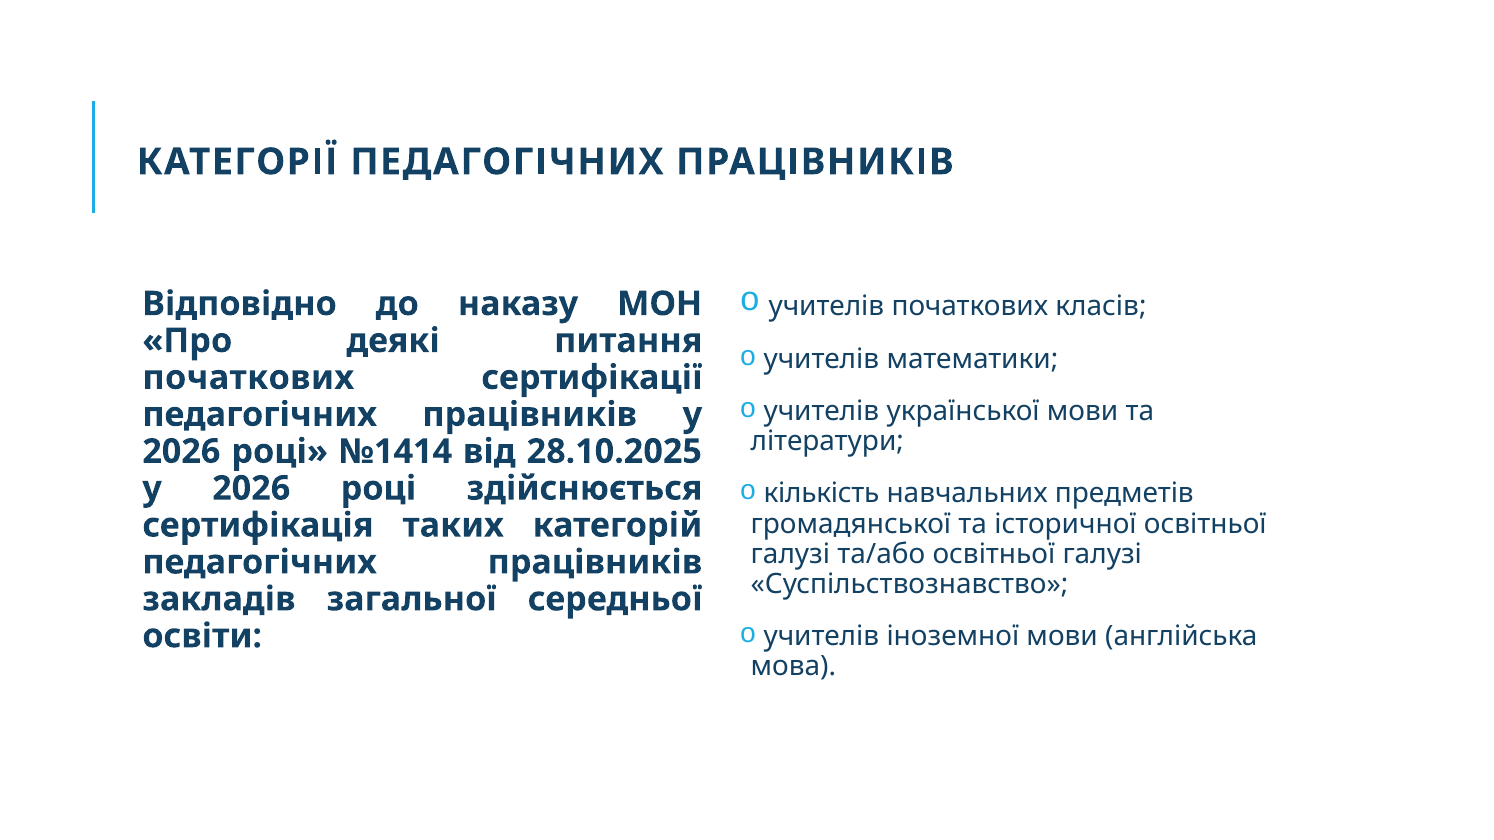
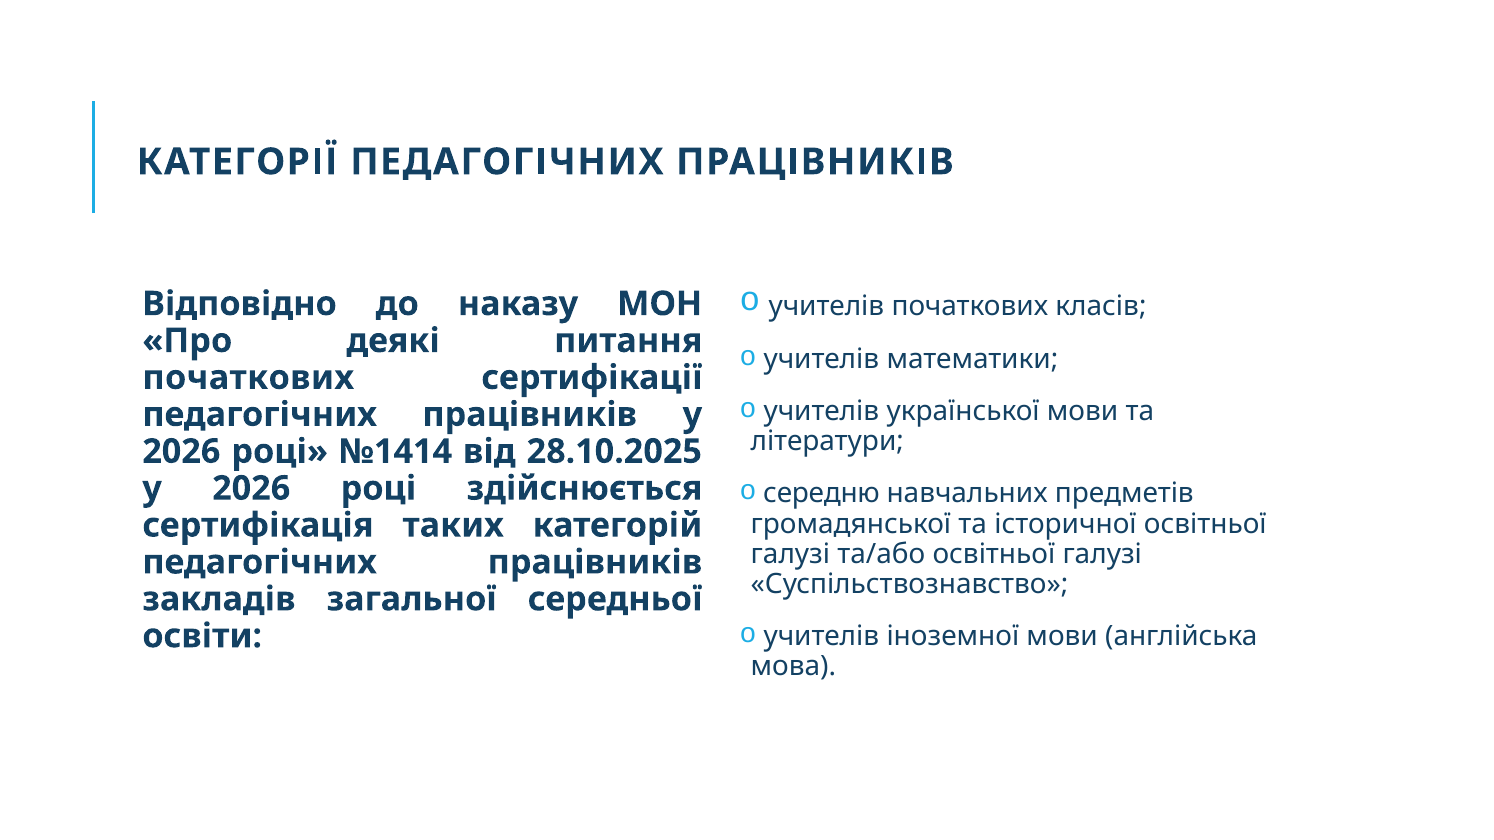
кількість: кількість -> середню (822, 494)
